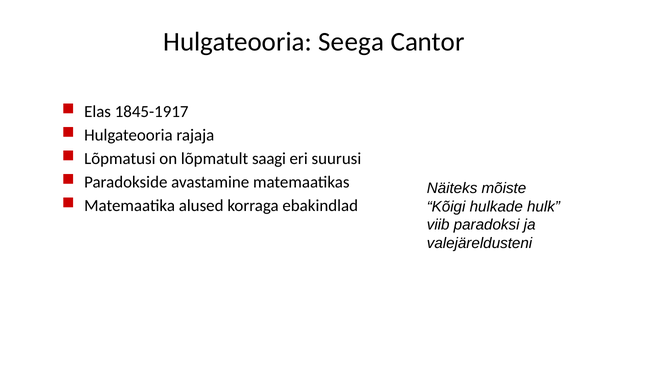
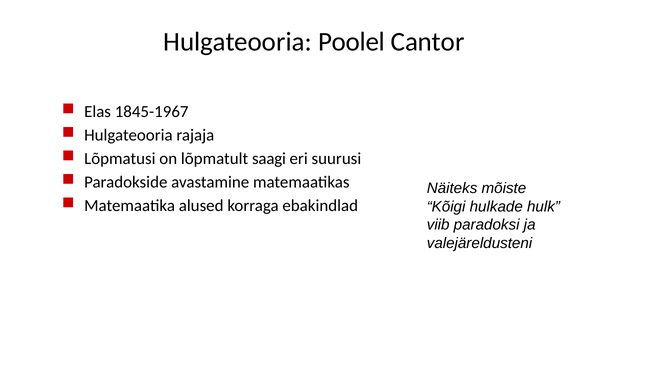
Seega: Seega -> Poolel (351, 42)
1845-1917: 1845-1917 -> 1845-1967 (152, 111)
